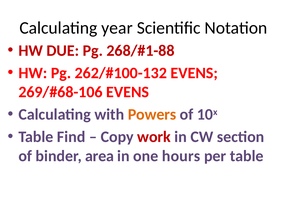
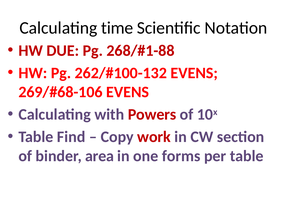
year: year -> time (117, 28)
Powers colour: orange -> red (152, 114)
hours: hours -> forms (181, 156)
